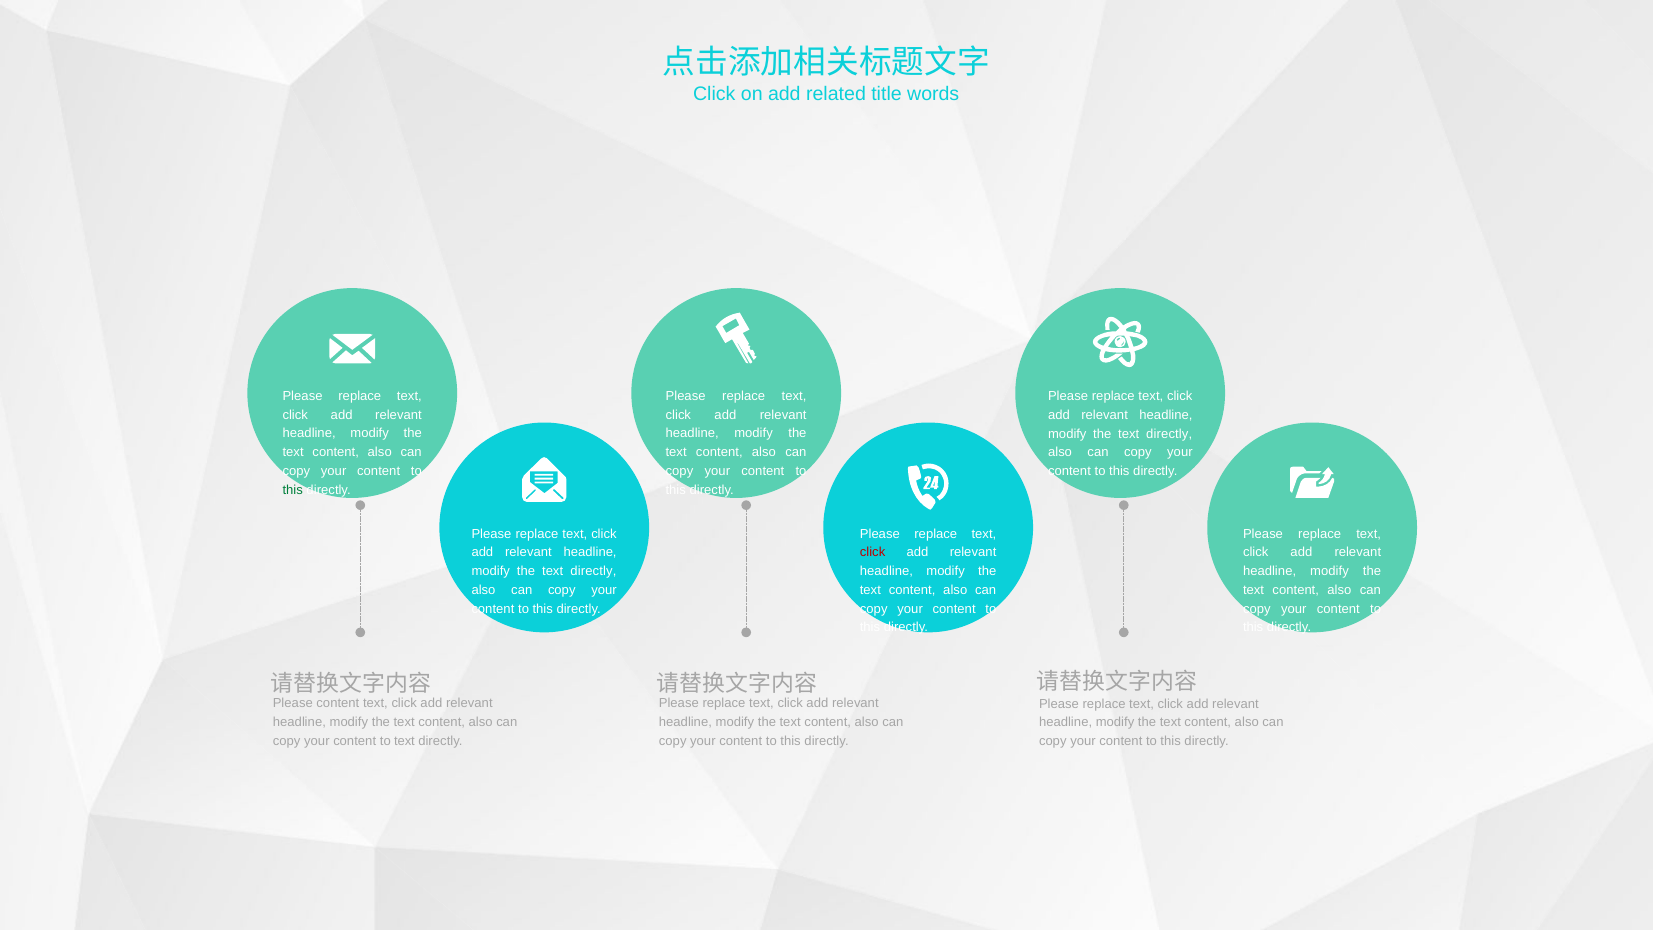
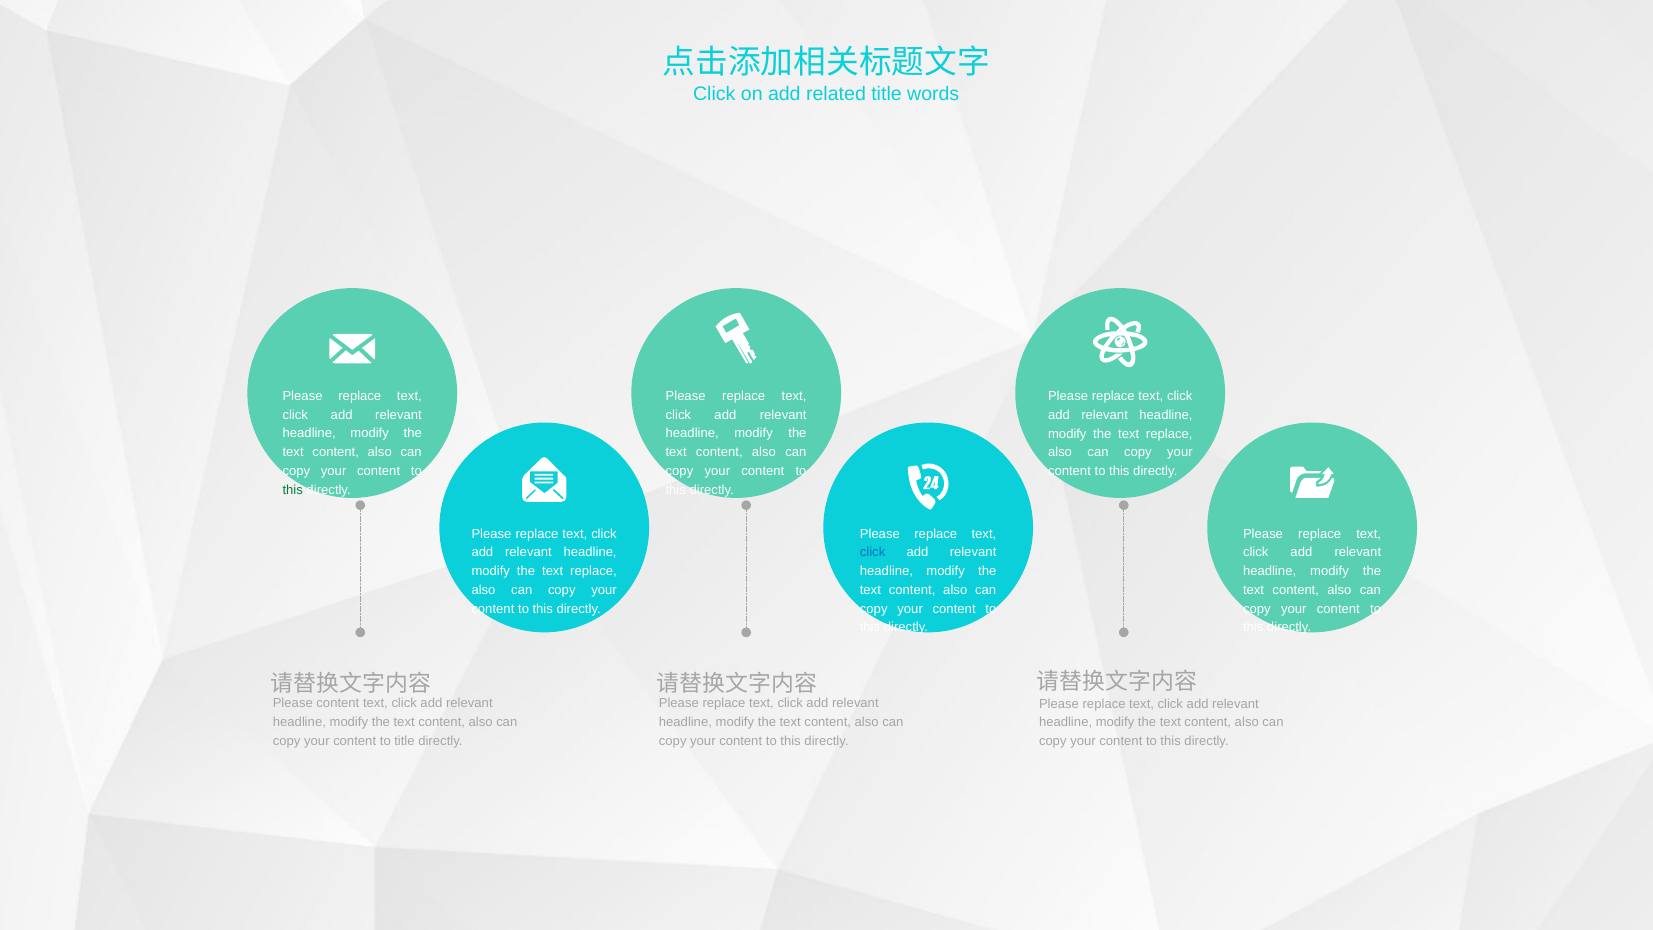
directly: directly -> replace (1169, 434)
click colour: red -> blue (873, 552)
directly: directly -> replace (593, 571)
to text: text -> title (404, 741)
